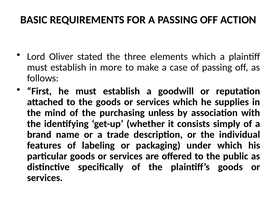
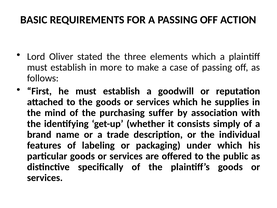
unless: unless -> suffer (161, 113)
